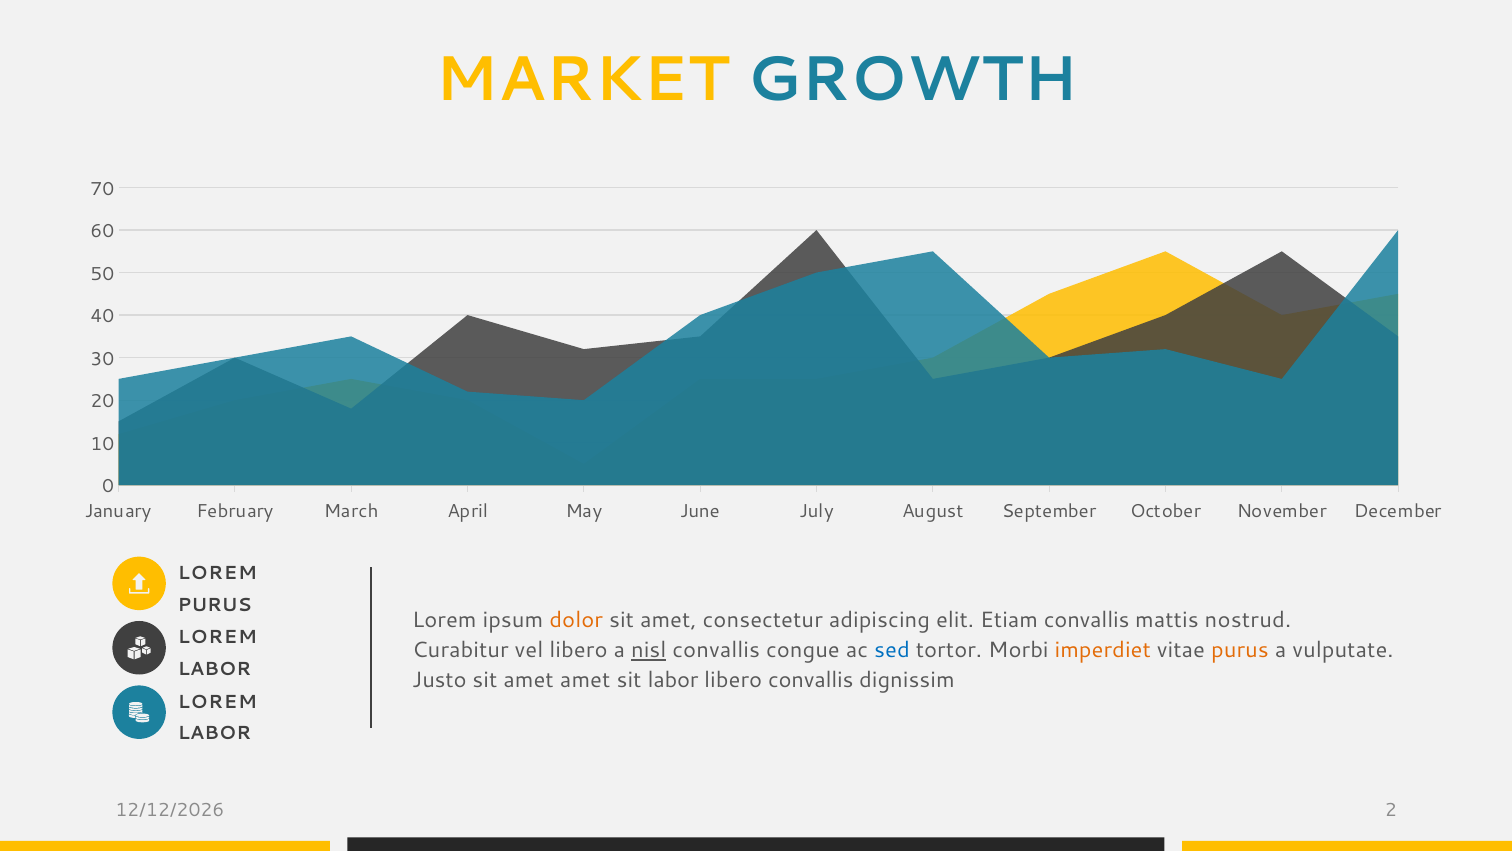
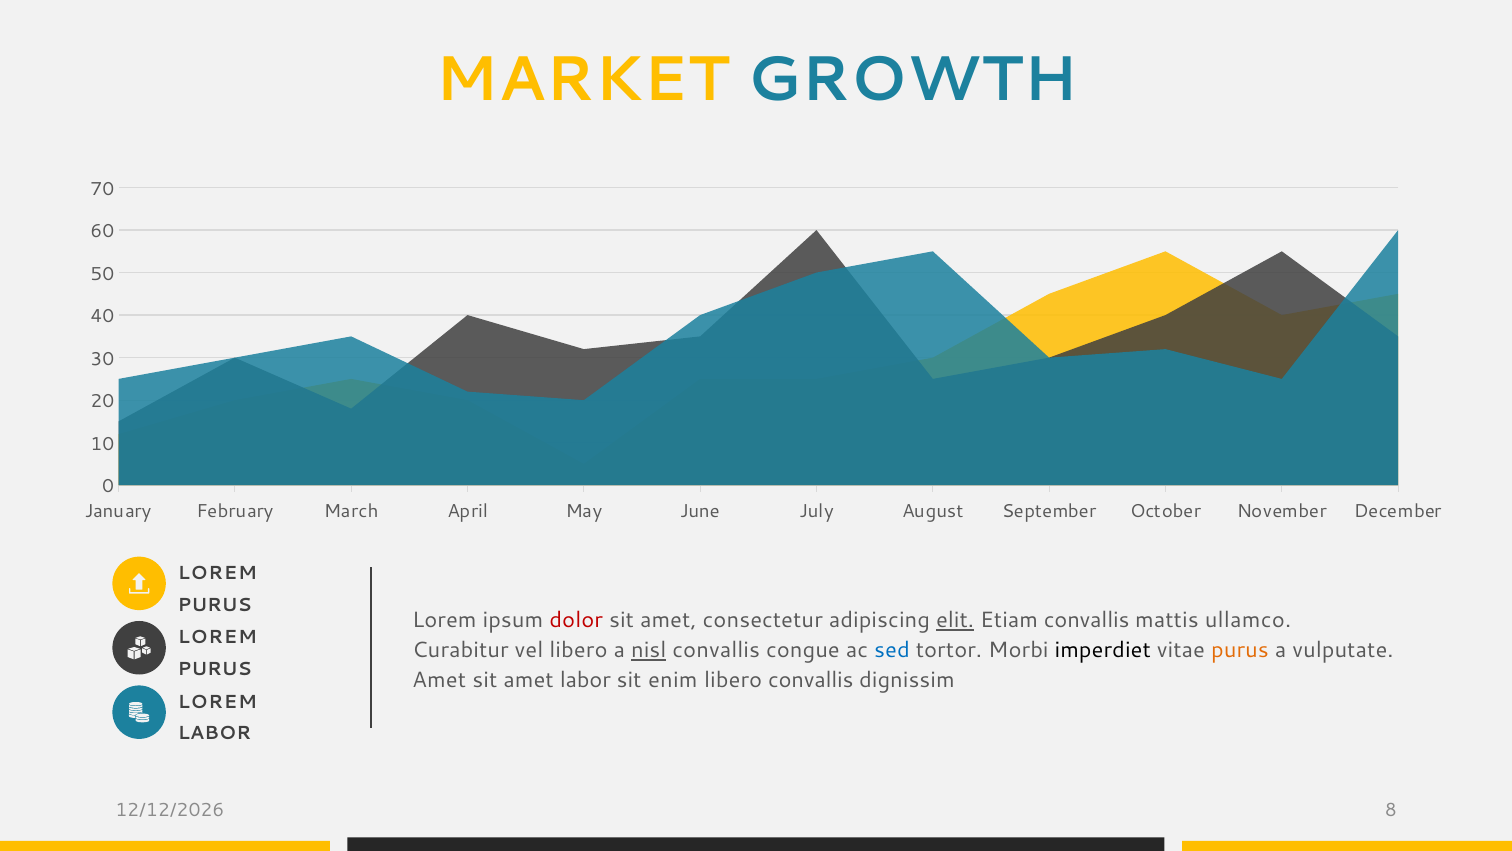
dolor colour: orange -> red (576, 620)
elit underline: none -> present (955, 620)
nostrud: nostrud -> ullamco (1248, 620)
imperdiet colour: orange -> black (1103, 650)
LABOR: LABOR -> PURUS (215, 669)
Justo: Justo -> Amet (439, 680)
amet amet: amet -> labor (585, 680)
sit labor: labor -> enim (673, 680)
2: 2 -> 8 (1391, 810)
